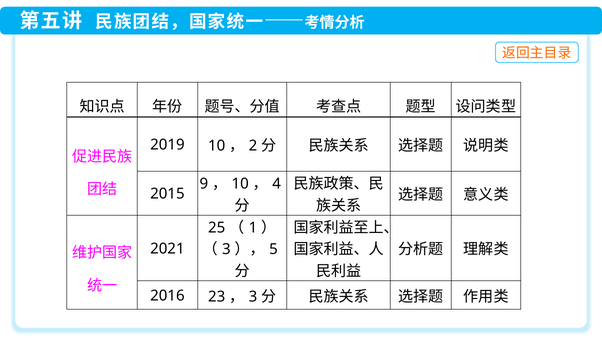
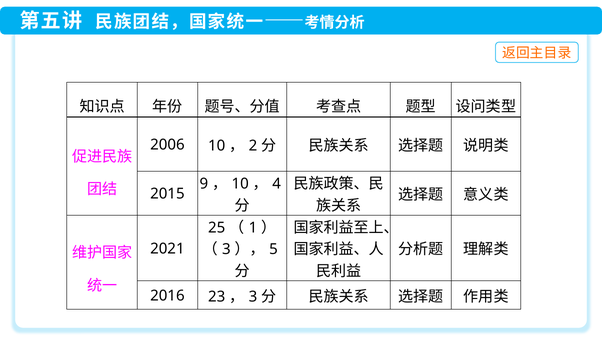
2019: 2019 -> 2006 (167, 145)
